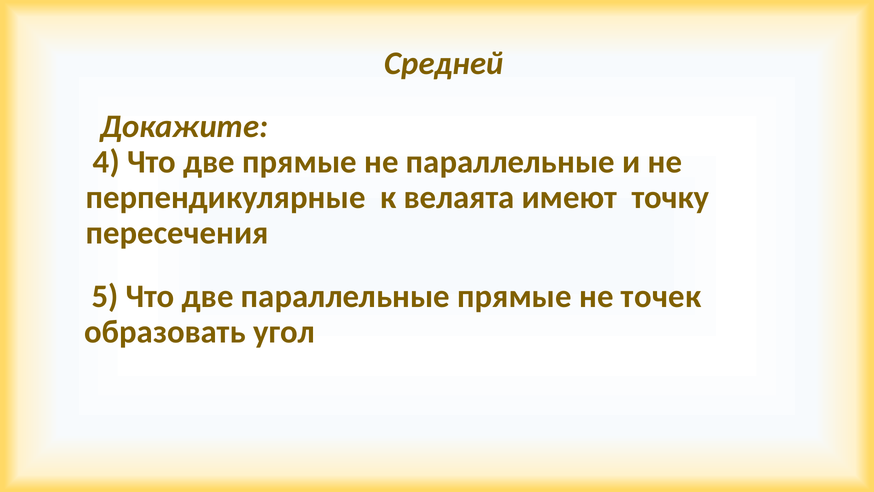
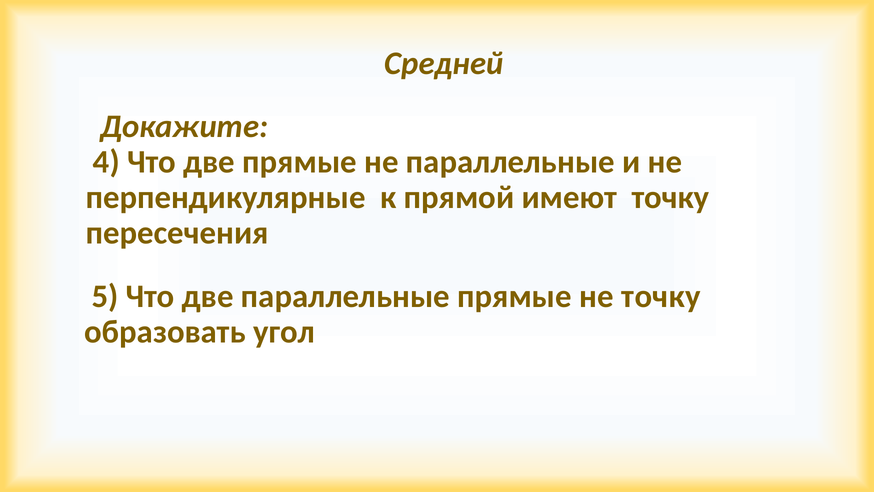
велаята: велаята -> прямой (459, 197)
не точек: точек -> точку (661, 296)
